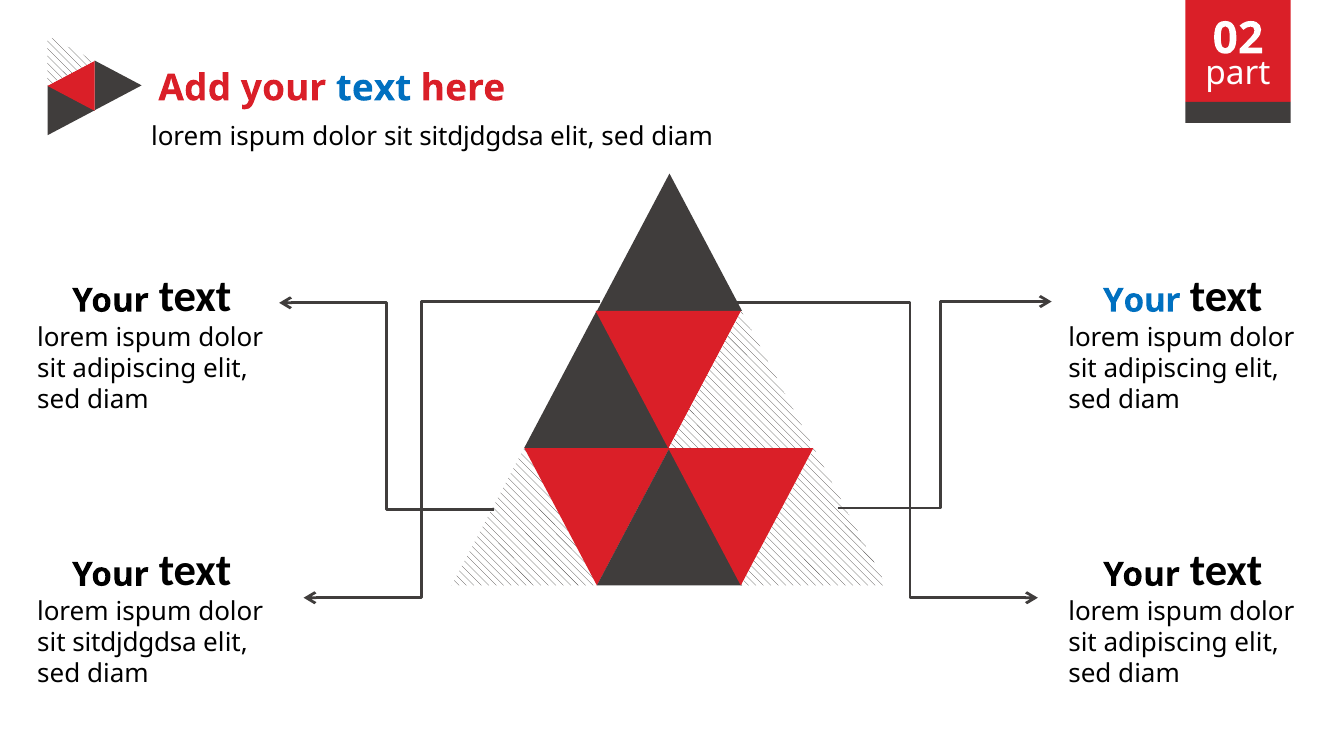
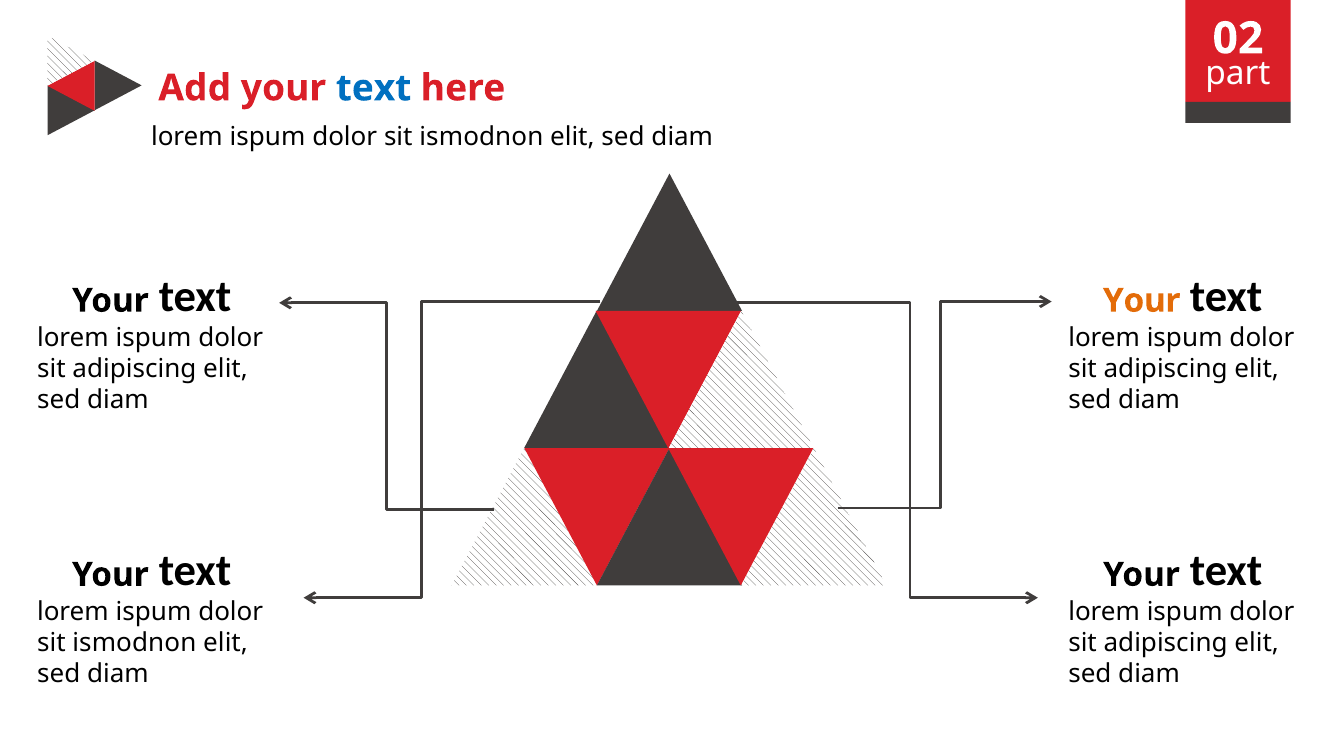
sitdjdgdsa: sitdjdgdsa -> ismodnon (481, 137)
Your colour: blue -> orange (1142, 301)
sitdjdgdsa: sitdjdgdsa -> ismodnon (134, 643)
